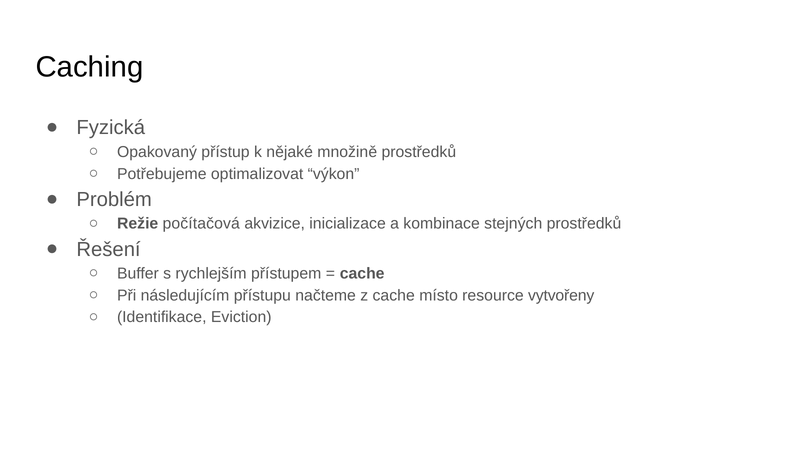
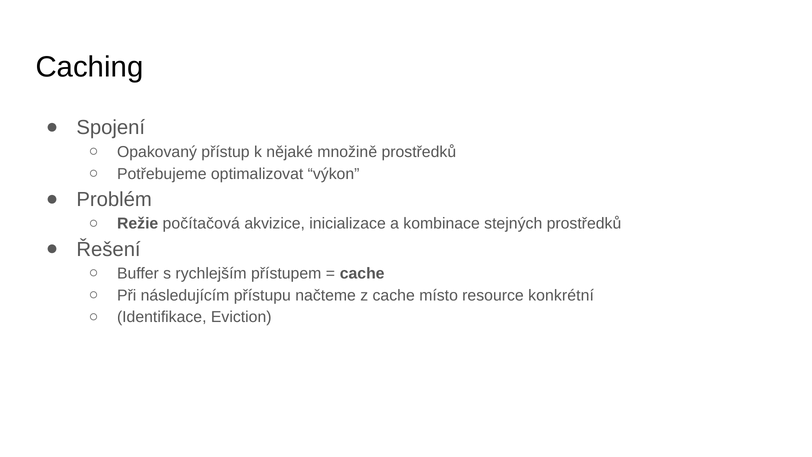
Fyzická: Fyzická -> Spojení (111, 128)
vytvořeny: vytvořeny -> konkrétní (561, 295)
